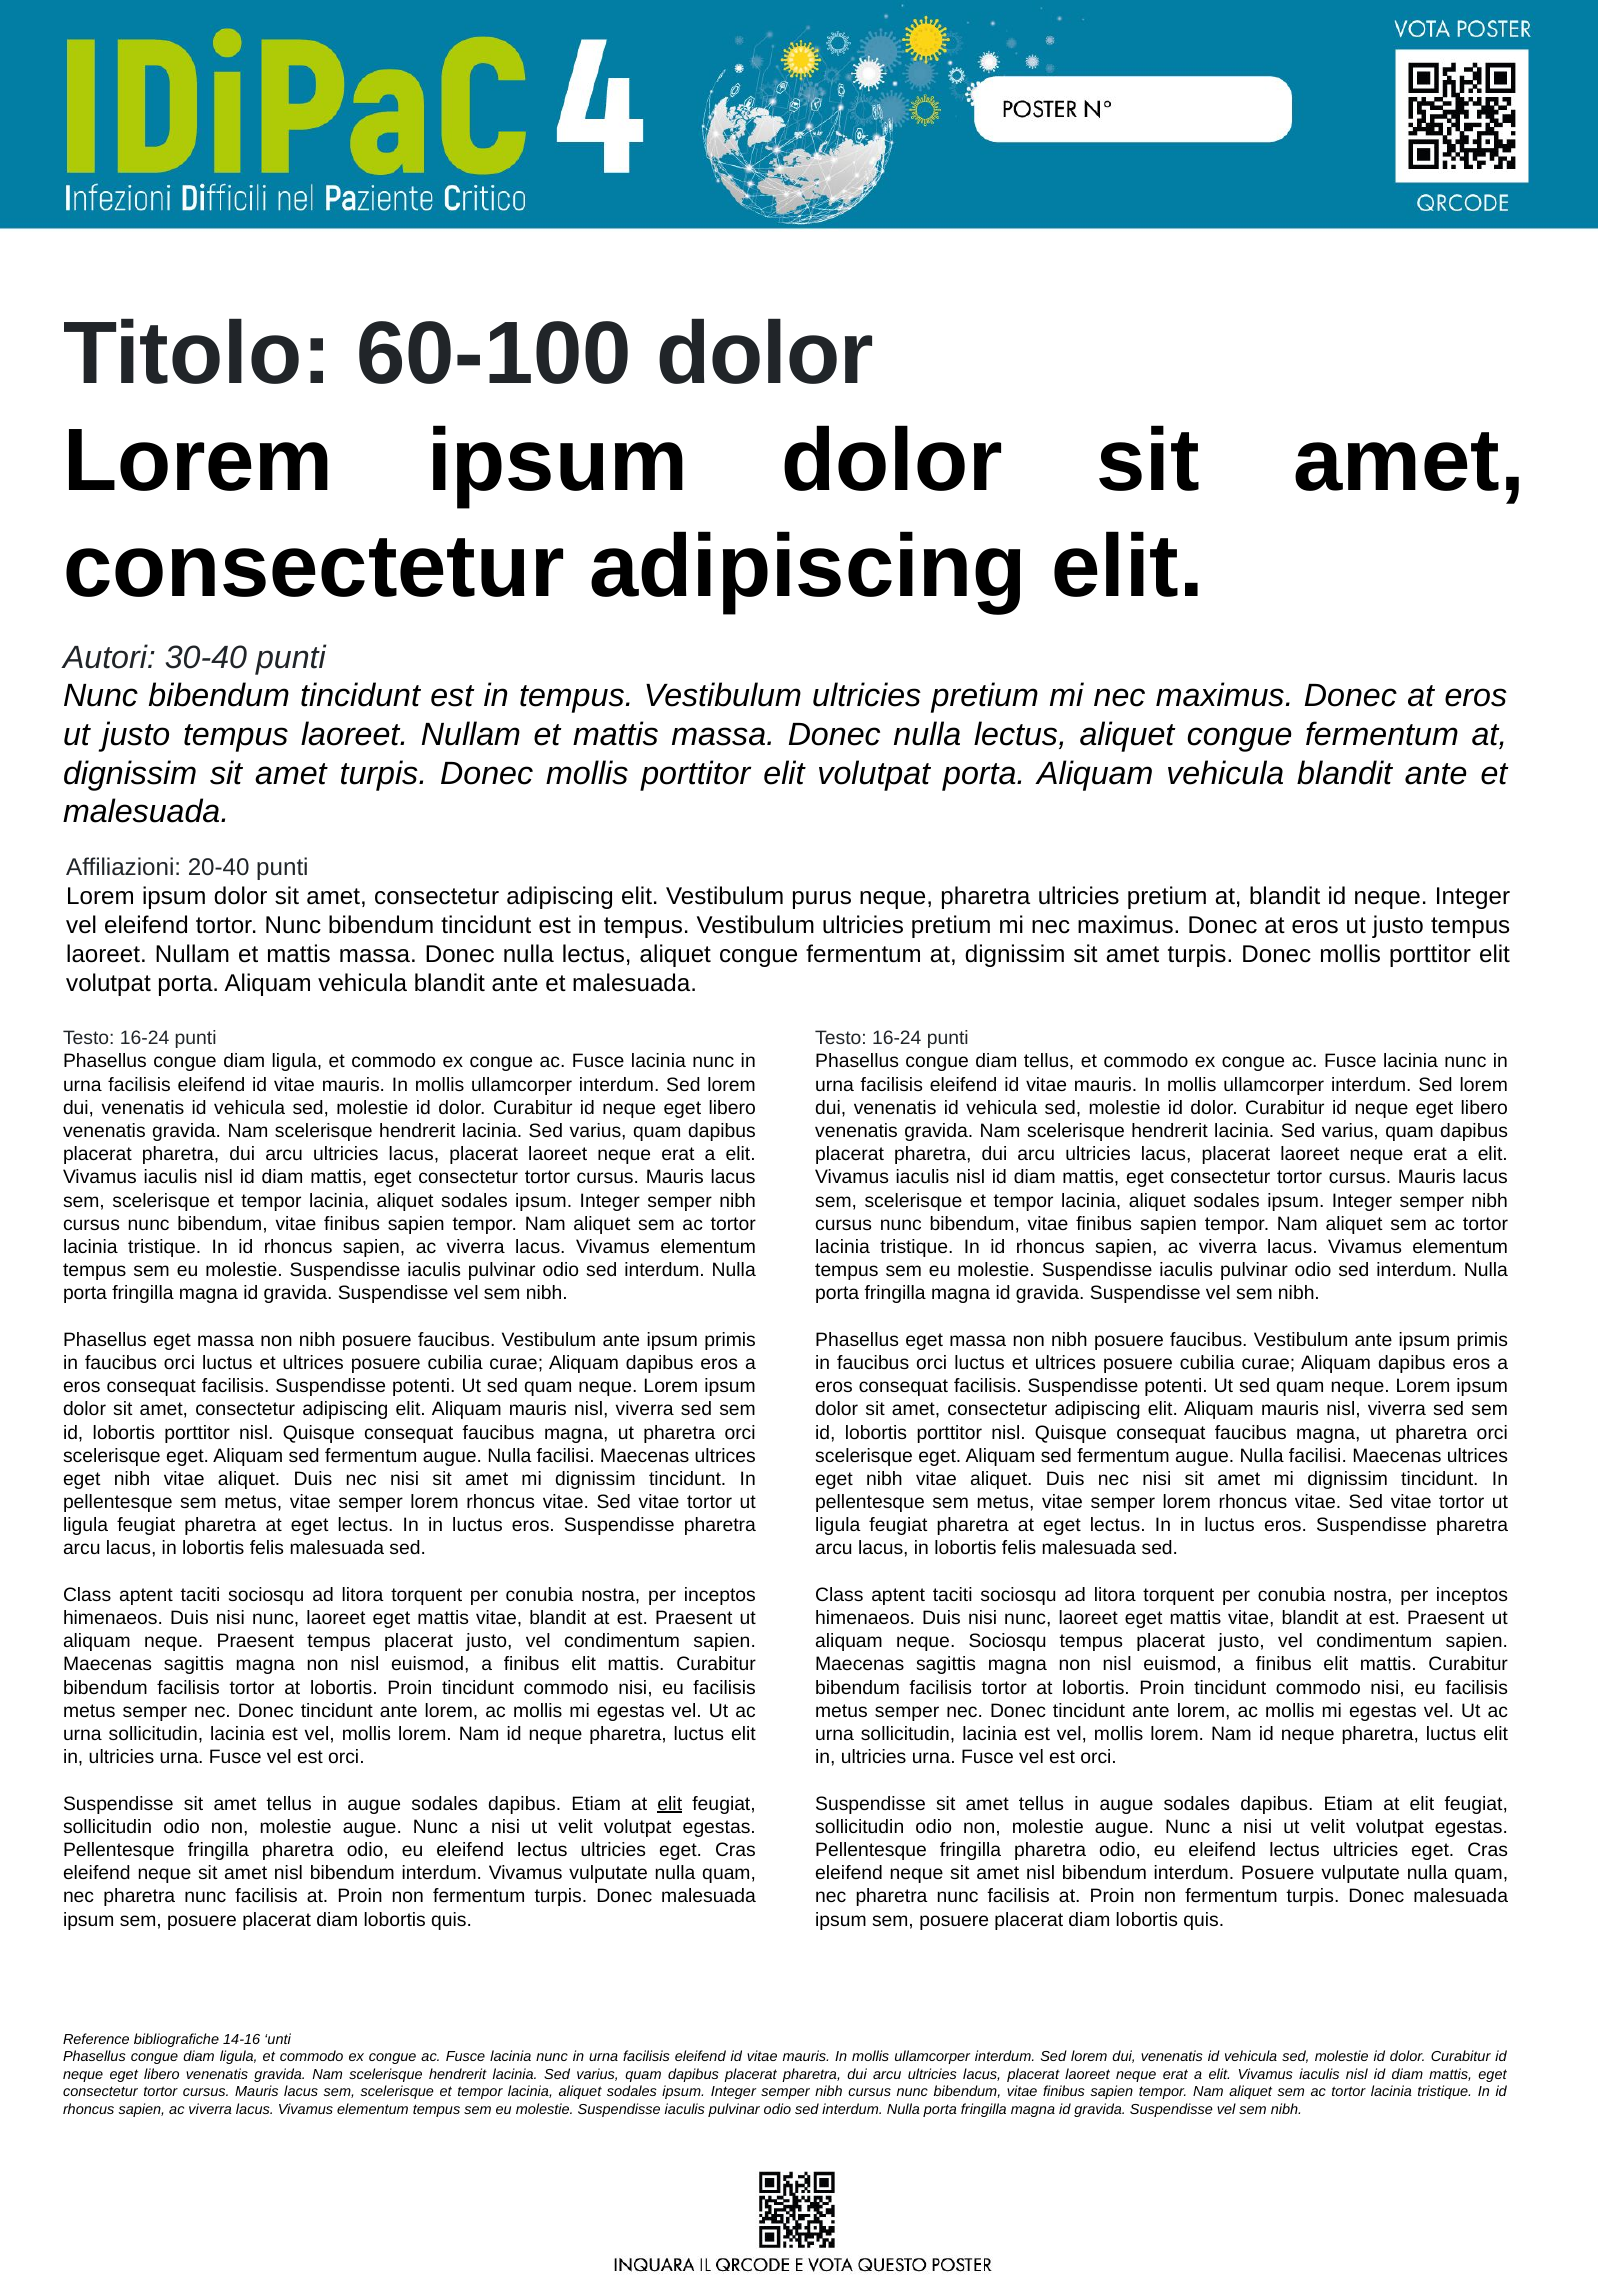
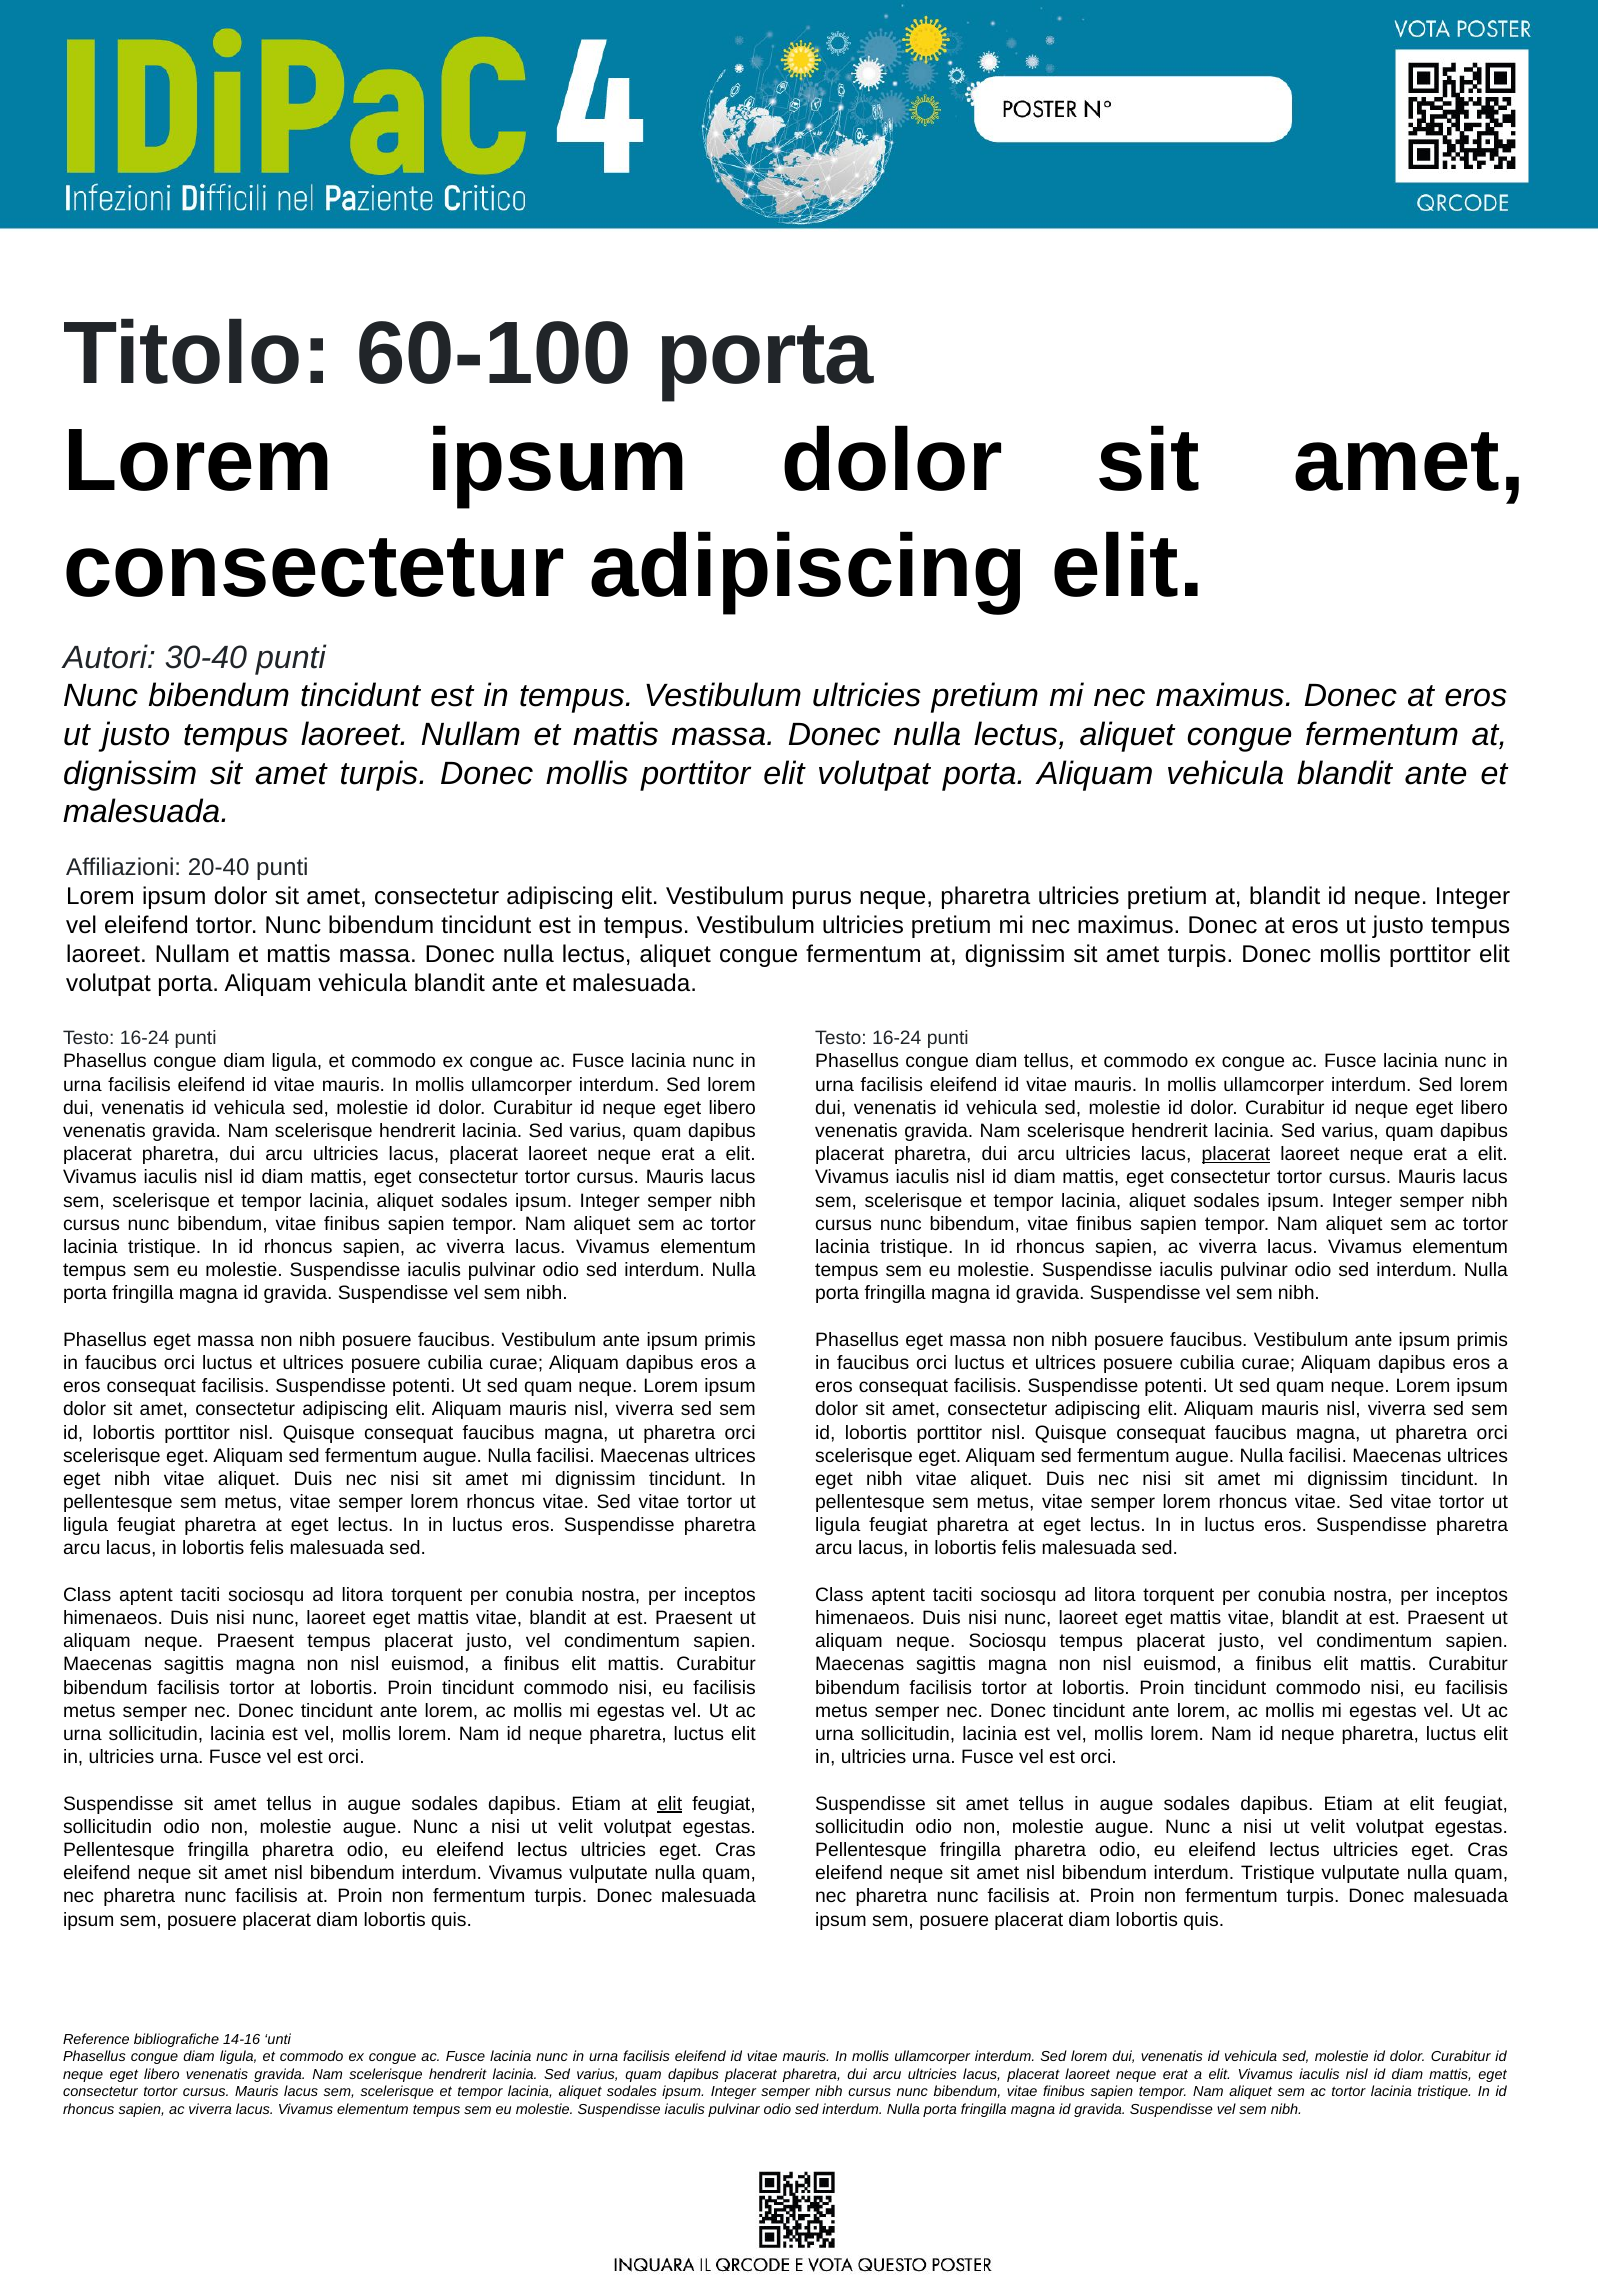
60-100 dolor: dolor -> porta (765, 354)
placerat underline: none -> present (1236, 1154)
interdum Posuere: Posuere -> Tristique (1278, 1873)
